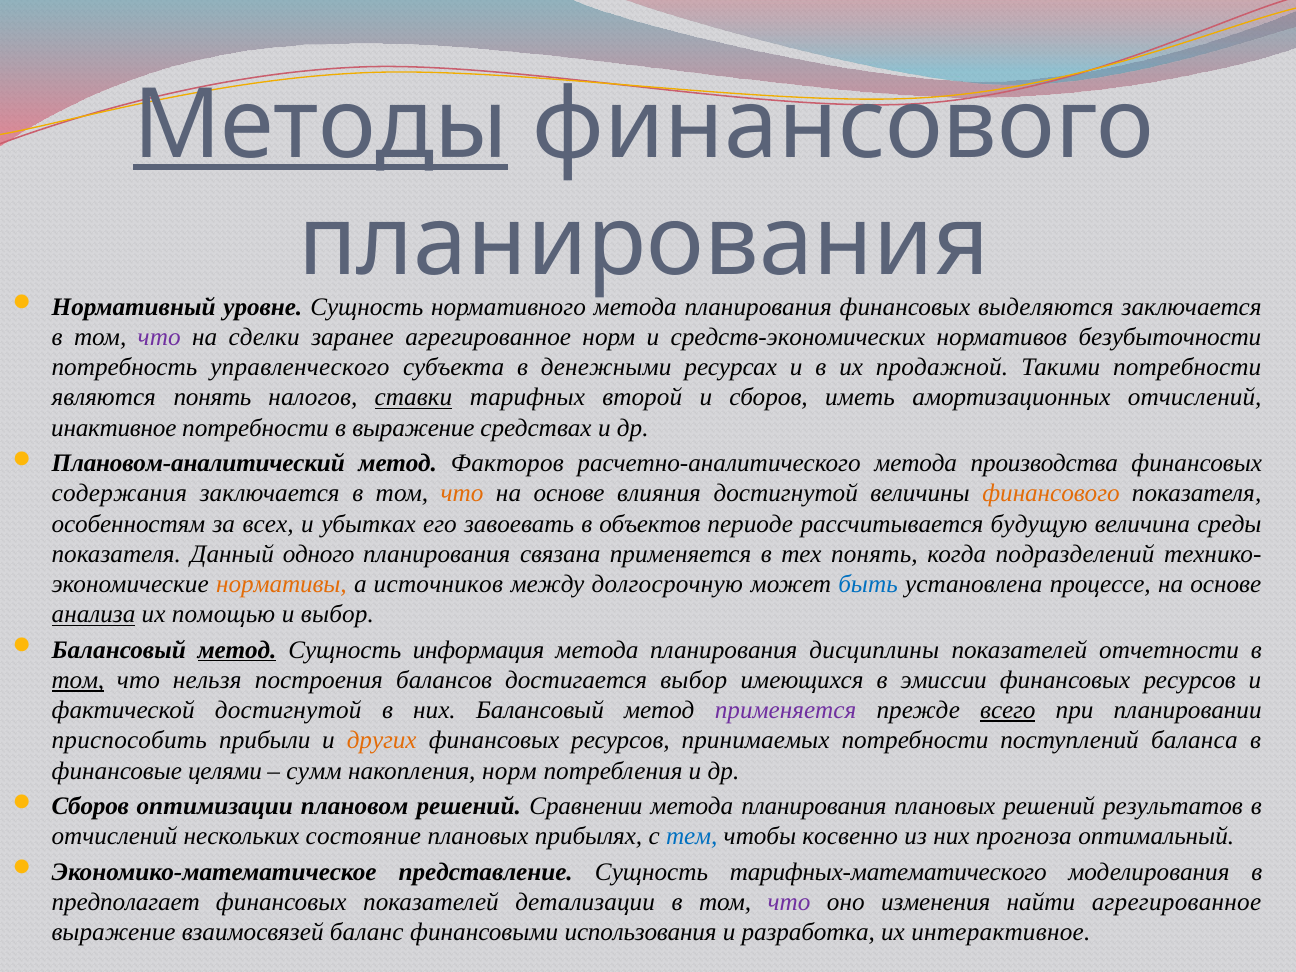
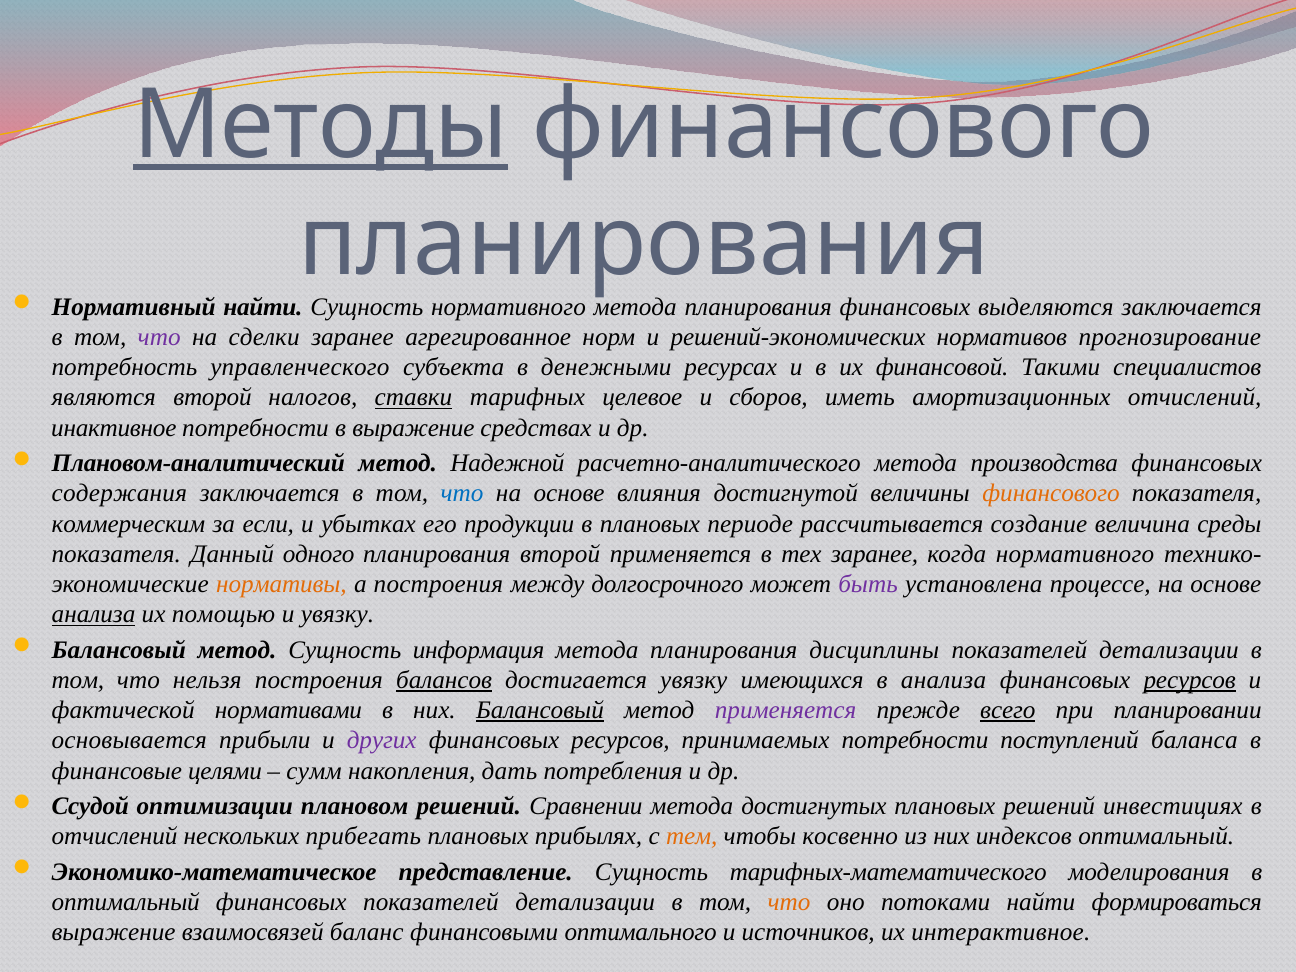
Нормативный уровне: уровне -> найти (263, 307)
средств-экономических: средств-экономических -> решений-экономических (798, 337)
безубыточности: безубыточности -> прогнозирование (1170, 337)
продажной: продажной -> финансовой (942, 367)
Такими потребности: потребности -> специалистов (1187, 367)
являются понять: понять -> второй (212, 398)
второй: второй -> целевое (642, 398)
Факторов: Факторов -> Надежной (508, 463)
что colour: orange -> blue (462, 493)
особенностям: особенностям -> коммерческим (128, 524)
всех: всех -> если (268, 524)
завоевать: завоевать -> продукции (519, 524)
в объектов: объектов -> плановых (650, 524)
будущую: будущую -> создание (1039, 524)
планирования связана: связана -> второй (560, 554)
тех понять: понять -> заранее (875, 554)
когда подразделений: подразделений -> нормативного (1075, 554)
а источников: источников -> построения (438, 584)
долгосрочную: долгосрочную -> долгосрочного (667, 584)
быть colour: blue -> purple (868, 584)
и выбор: выбор -> увязку (338, 614)
метод underline: present -> none (237, 650)
отчетности: отчетности -> детализации (1169, 650)
том underline: present -> none (78, 680)
балансов underline: none -> present (444, 680)
достигается выбор: выбор -> увязку (694, 680)
в эмиссии: эмиссии -> анализа (944, 680)
ресурсов underline: none -> present (1190, 680)
фактической достигнутой: достигнутой -> нормативами (288, 710)
Балансовый underline: none -> present (540, 710)
приспособить: приспособить -> основывается (129, 741)
других colour: orange -> purple (382, 741)
накопления норм: норм -> дать (509, 771)
Сборов: Сборов -> Ссудой (90, 806)
планирования: планирования -> достигнутых (814, 806)
результатов: результатов -> инвестициях (1173, 806)
состояние: состояние -> прибегать (363, 836)
тем colour: blue -> orange (692, 836)
прогноза: прогноза -> индексов (1024, 836)
предполагает: предполагает -> оптимальный (126, 902)
что colour: purple -> orange (789, 902)
изменения: изменения -> потоками (936, 902)
найти агрегированное: агрегированное -> формироваться (1177, 902)
использования: использования -> оптимального (641, 932)
разработка: разработка -> источников (808, 932)
